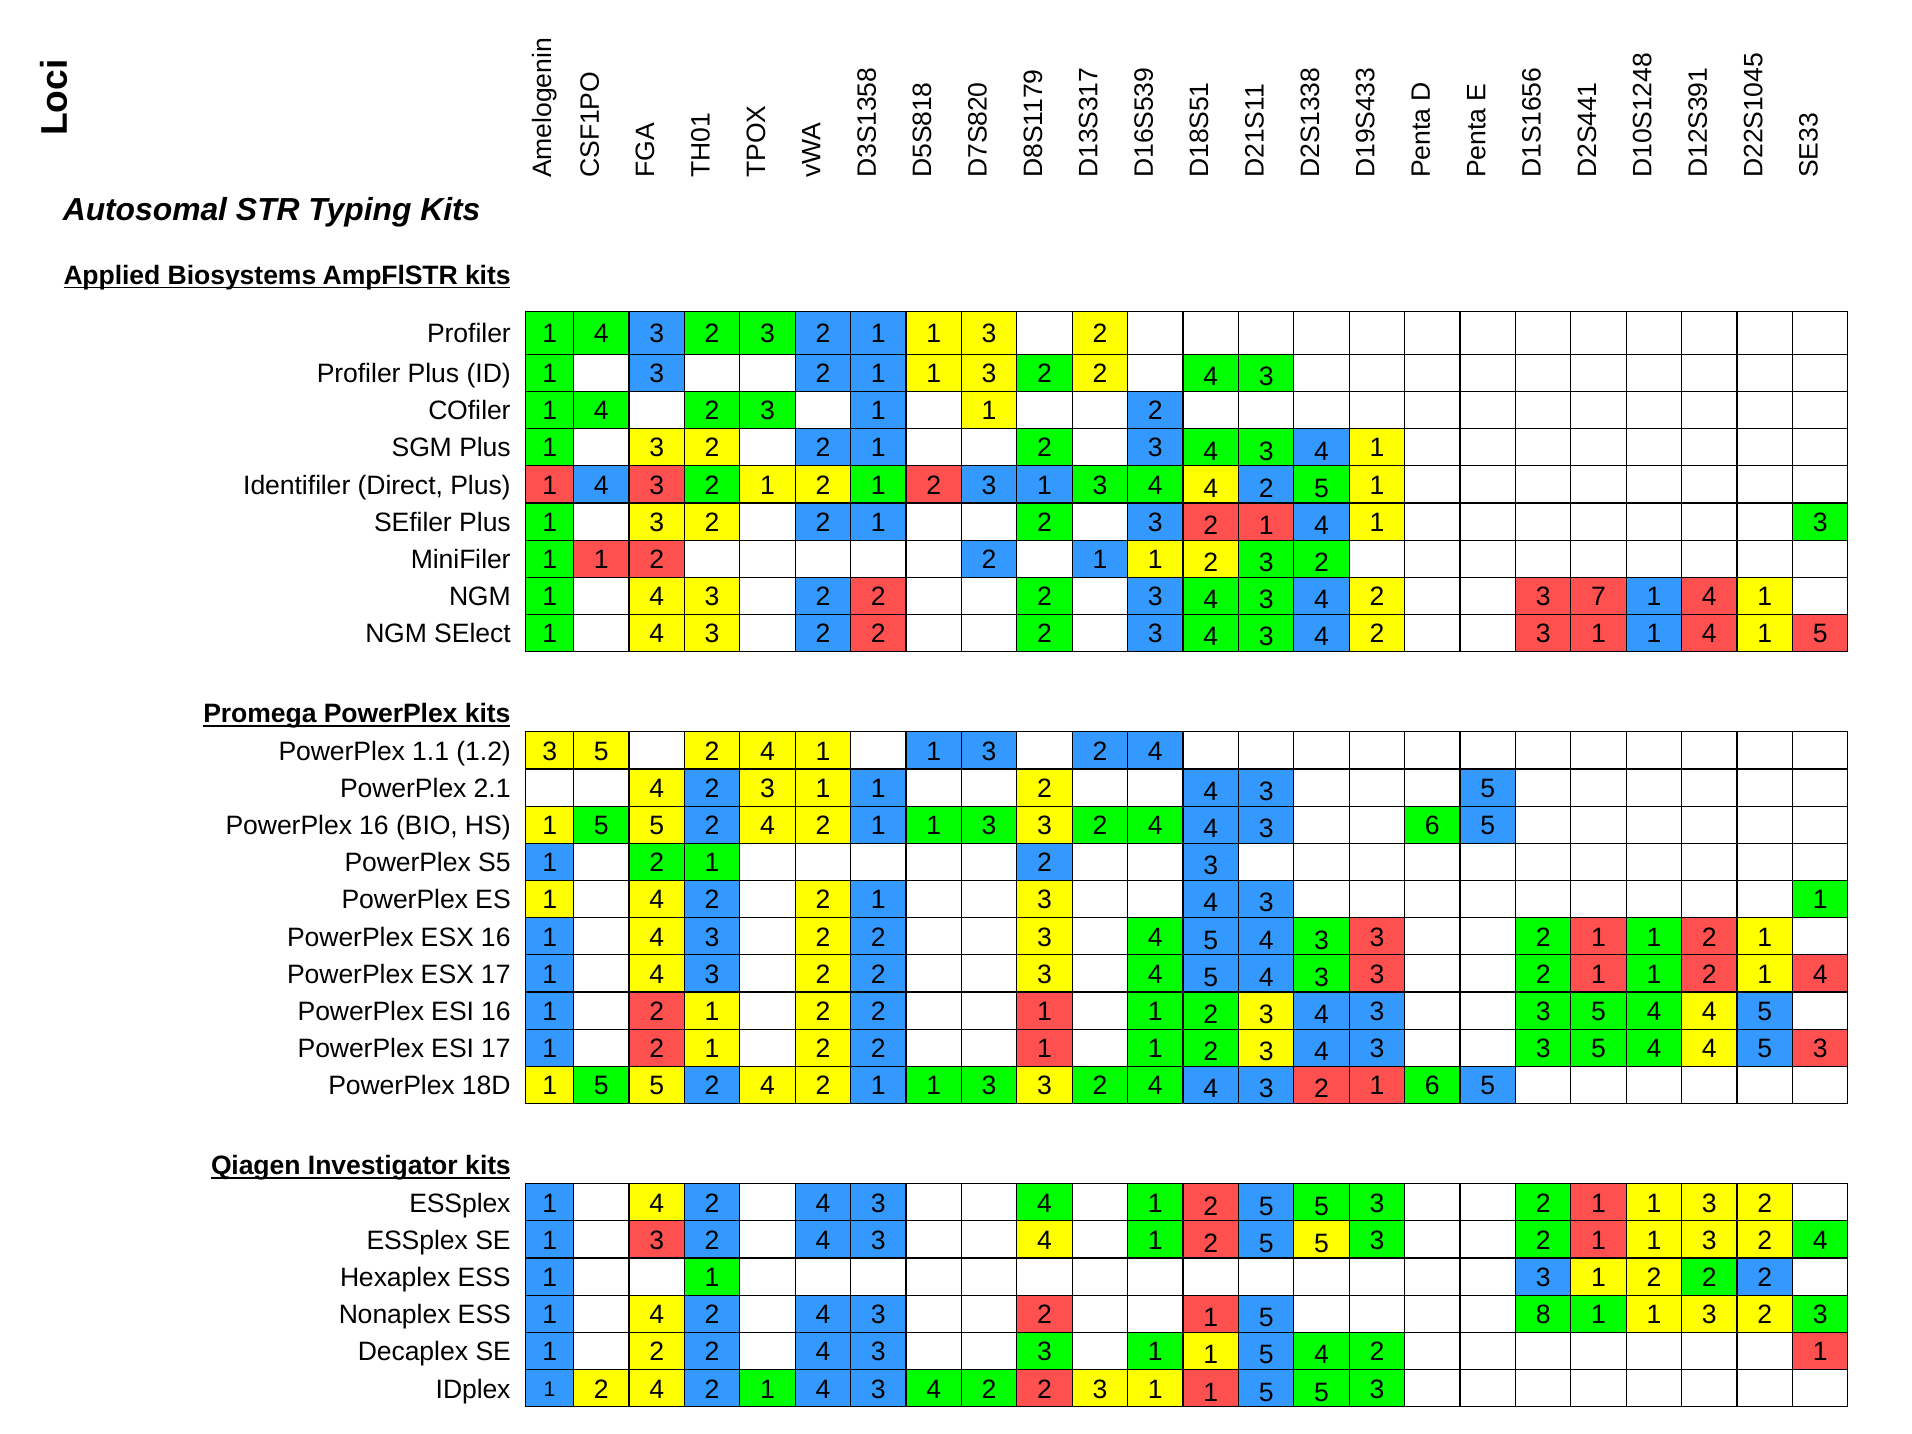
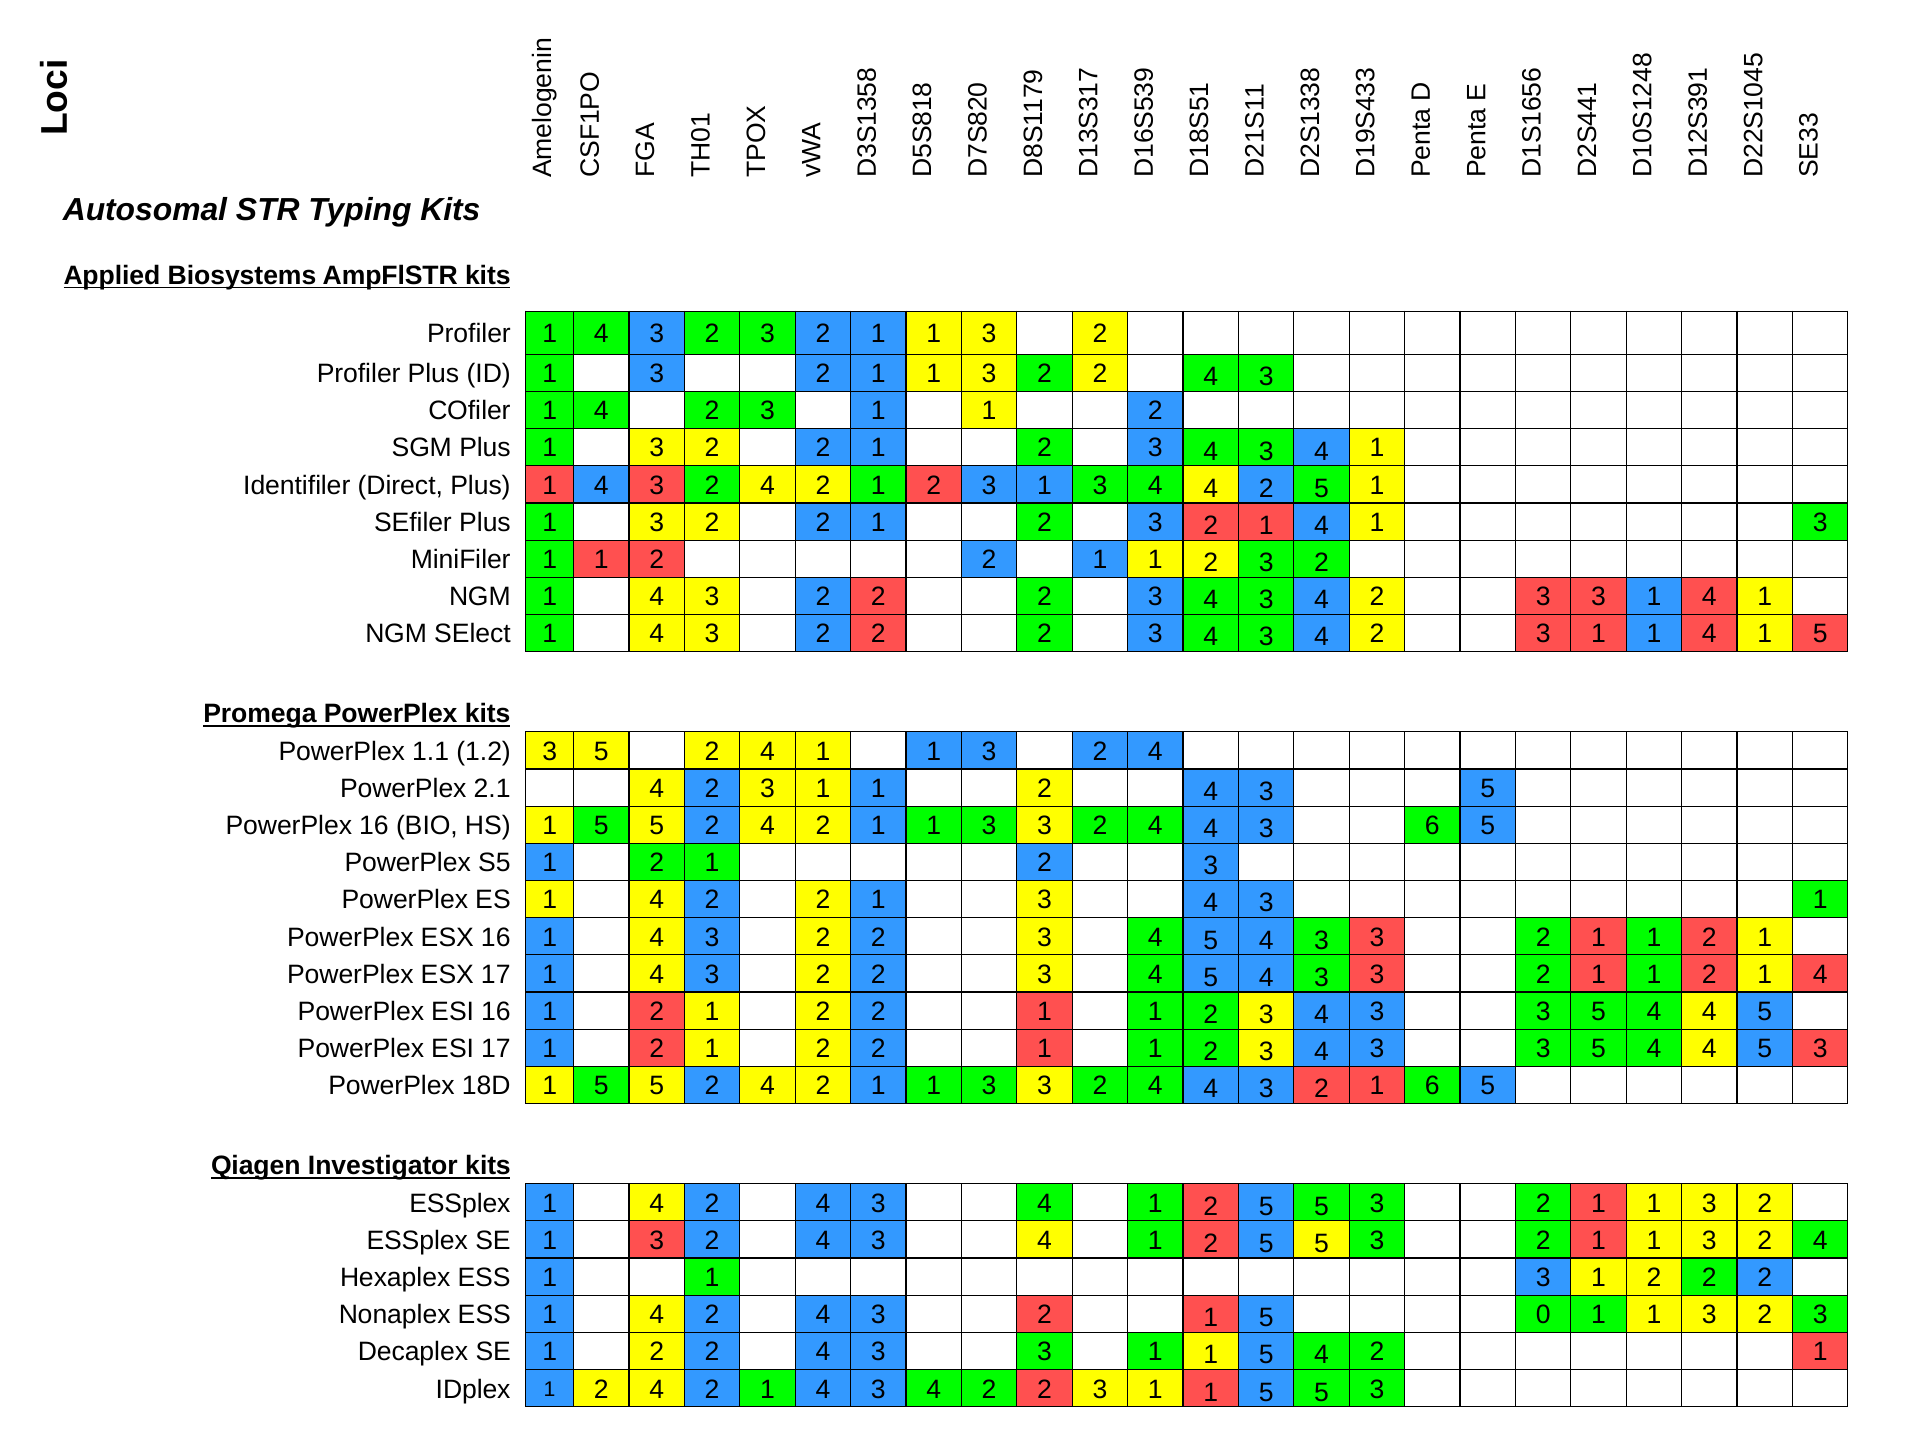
1: 1 -> 4 (768, 485)
2 3 7: 7 -> 3 (1599, 597)
1 5 8: 8 -> 0 (1543, 1315)
